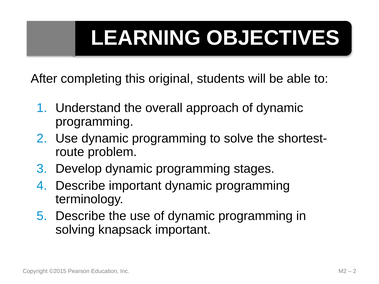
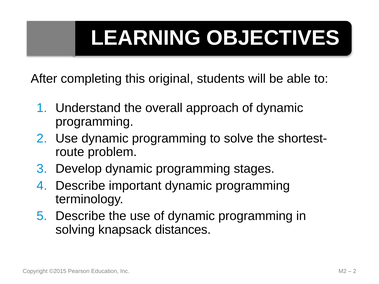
knapsack important: important -> distances (183, 230)
